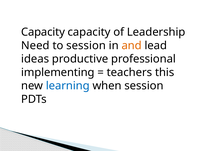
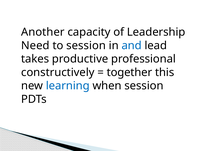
Capacity: Capacity -> Another (43, 32)
and colour: orange -> blue (132, 46)
ideas: ideas -> takes (35, 59)
implementing: implementing -> constructively (58, 73)
teachers: teachers -> together (129, 73)
